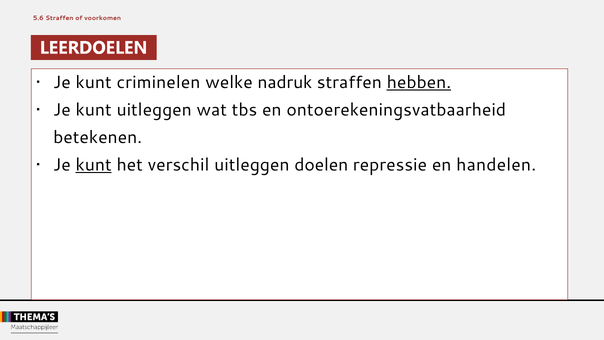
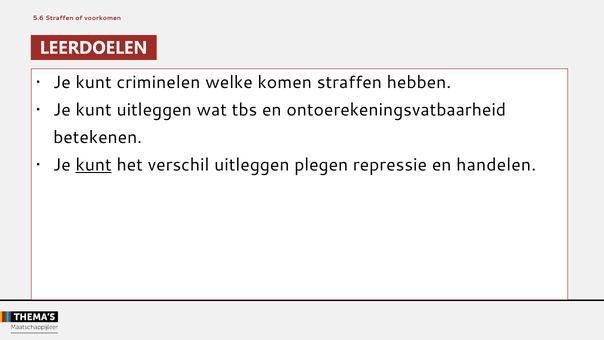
nadruk: nadruk -> komen (285, 82)
hebben underline: present -> none (419, 82)
doelen: doelen -> plegen (321, 165)
